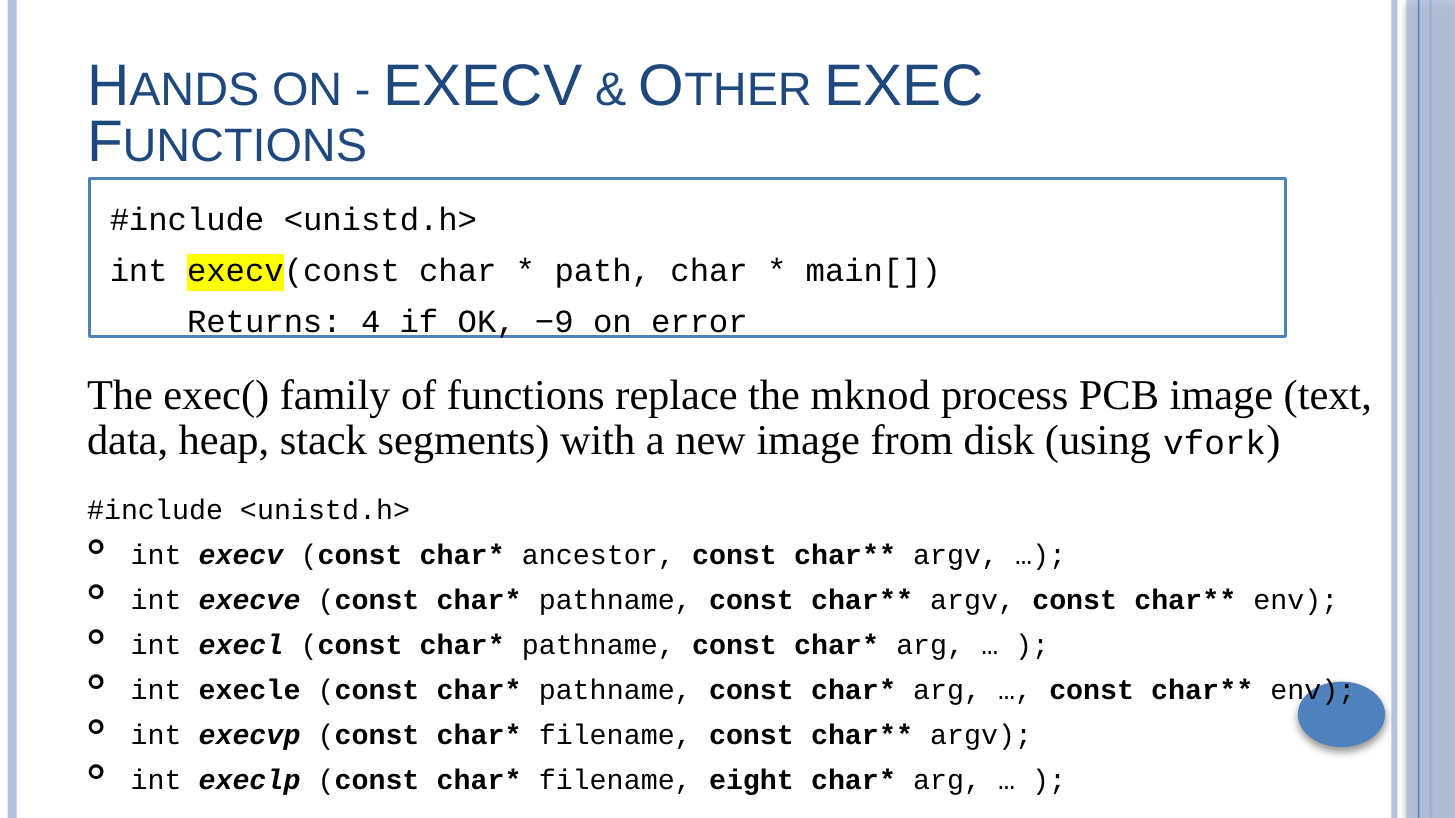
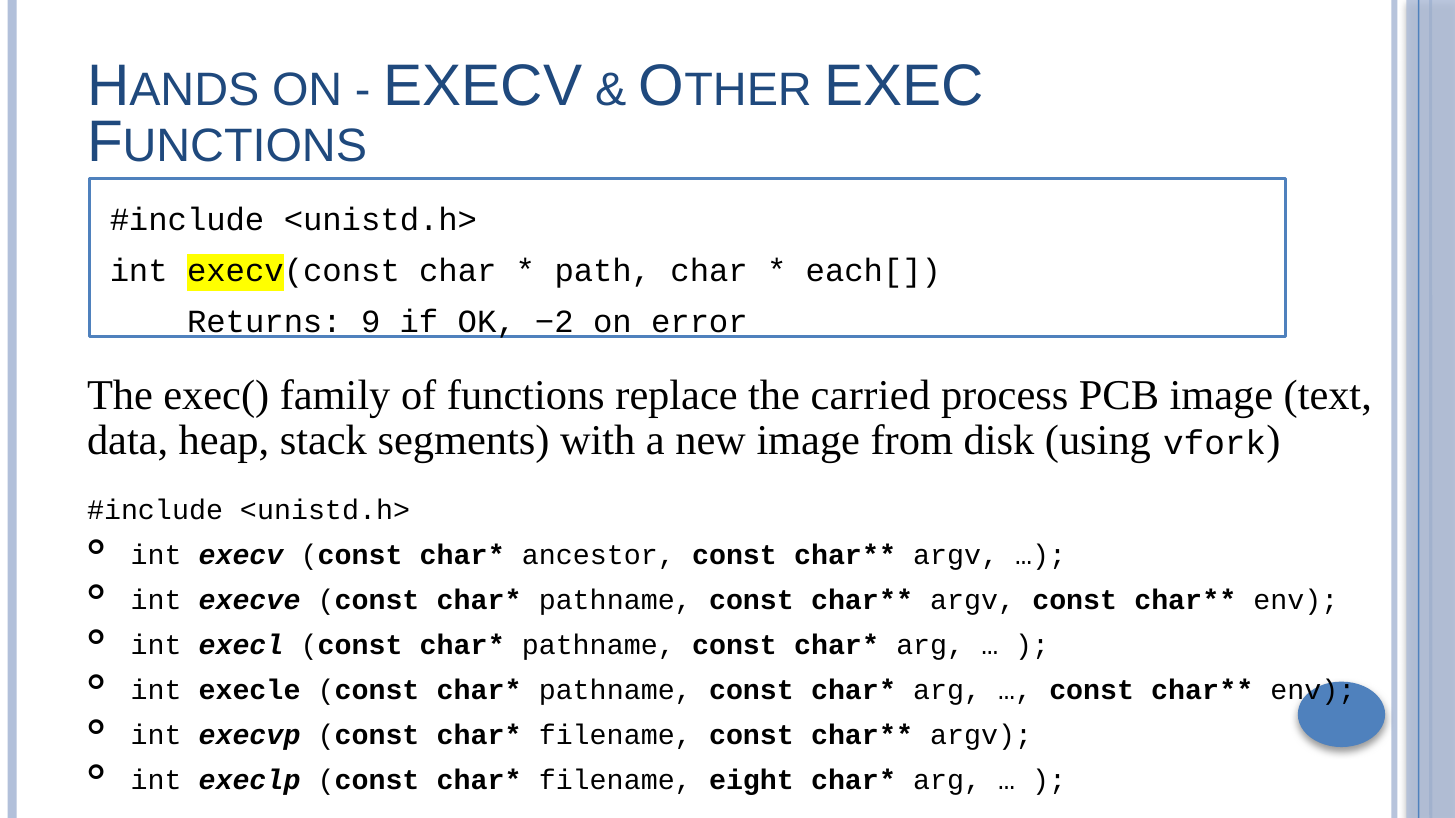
main[: main[ -> each[ (873, 271)
4: 4 -> 9 (371, 322)
−9: −9 -> −2 (554, 322)
mknod: mknod -> carried (870, 395)
